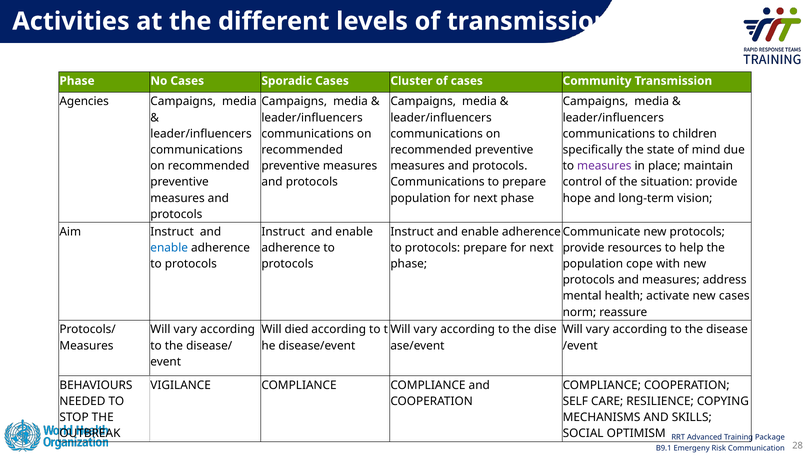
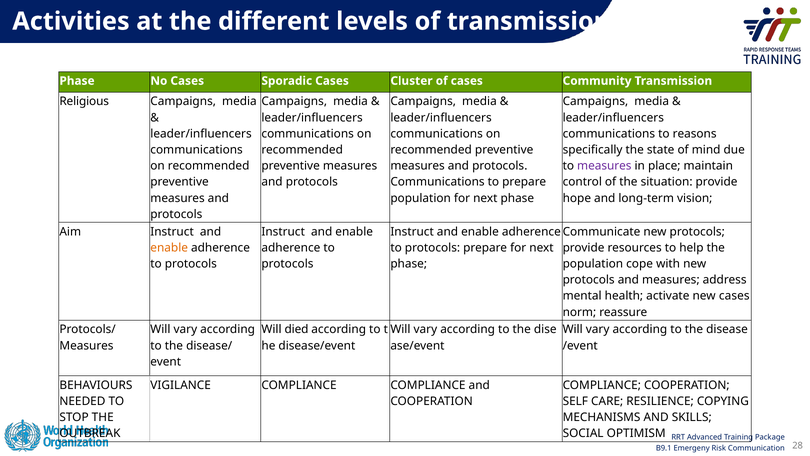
Agencies: Agencies -> Religious (84, 101)
children: children -> reasons (695, 134)
enable colour: blue -> orange (169, 248)
